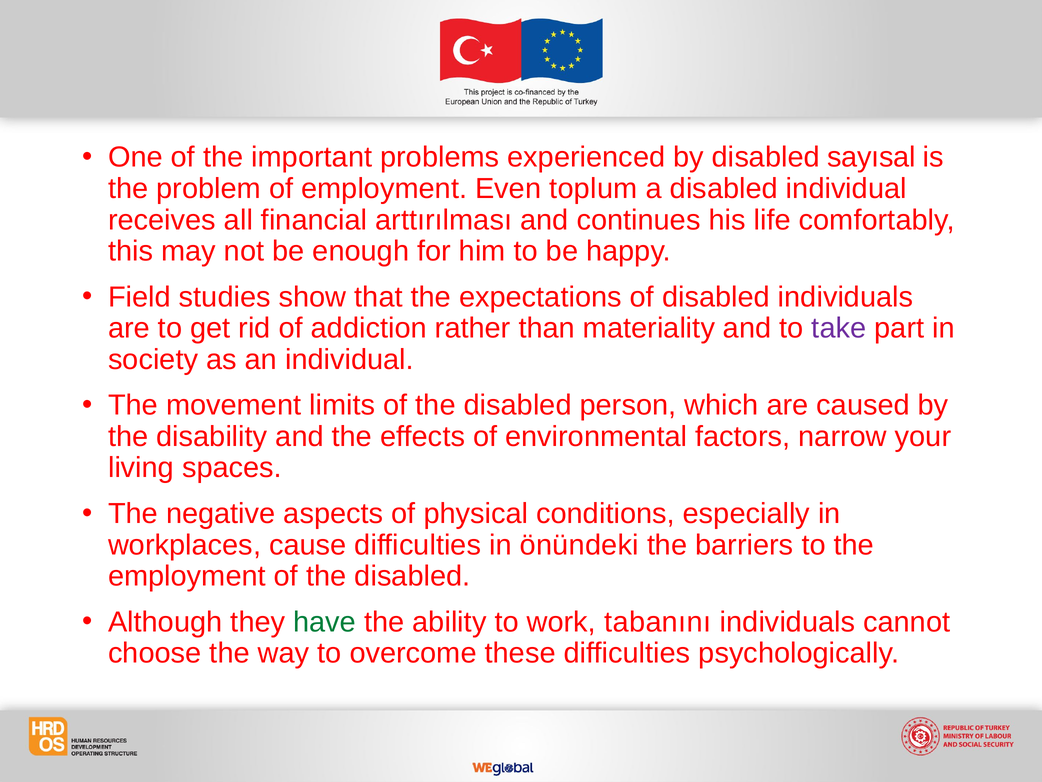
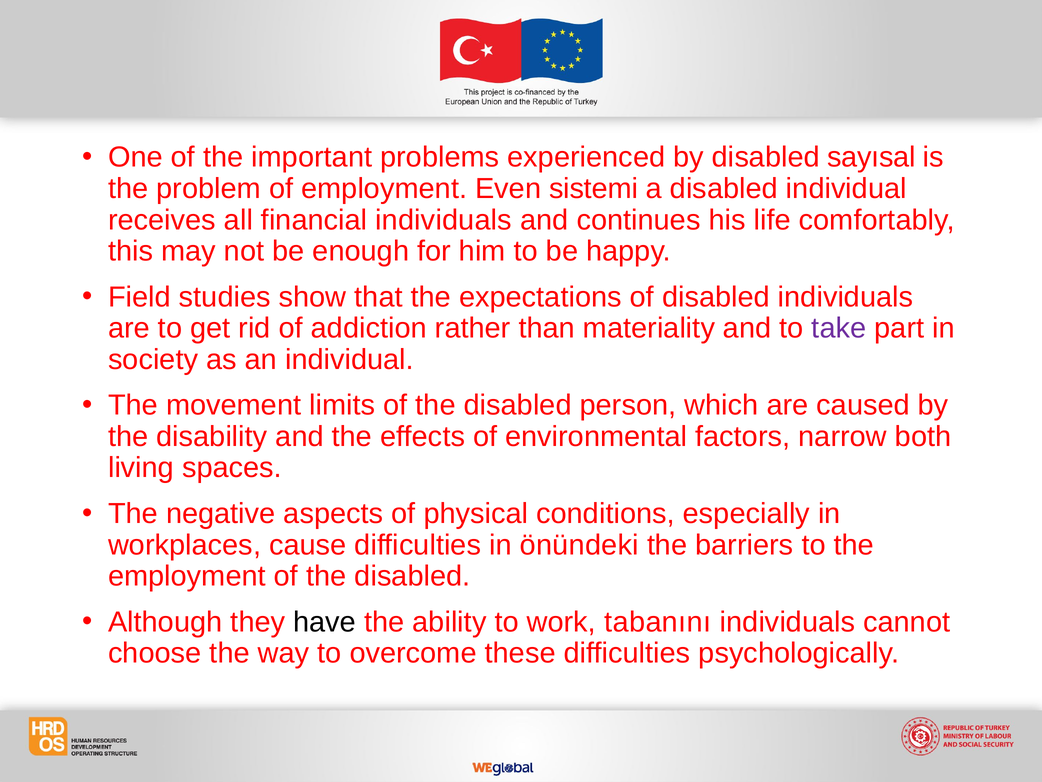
toplum: toplum -> sistemi (594, 189)
financial arttırılması: arttırılması -> individuals (444, 220)
your: your -> both (923, 436)
have colour: green -> black (325, 622)
